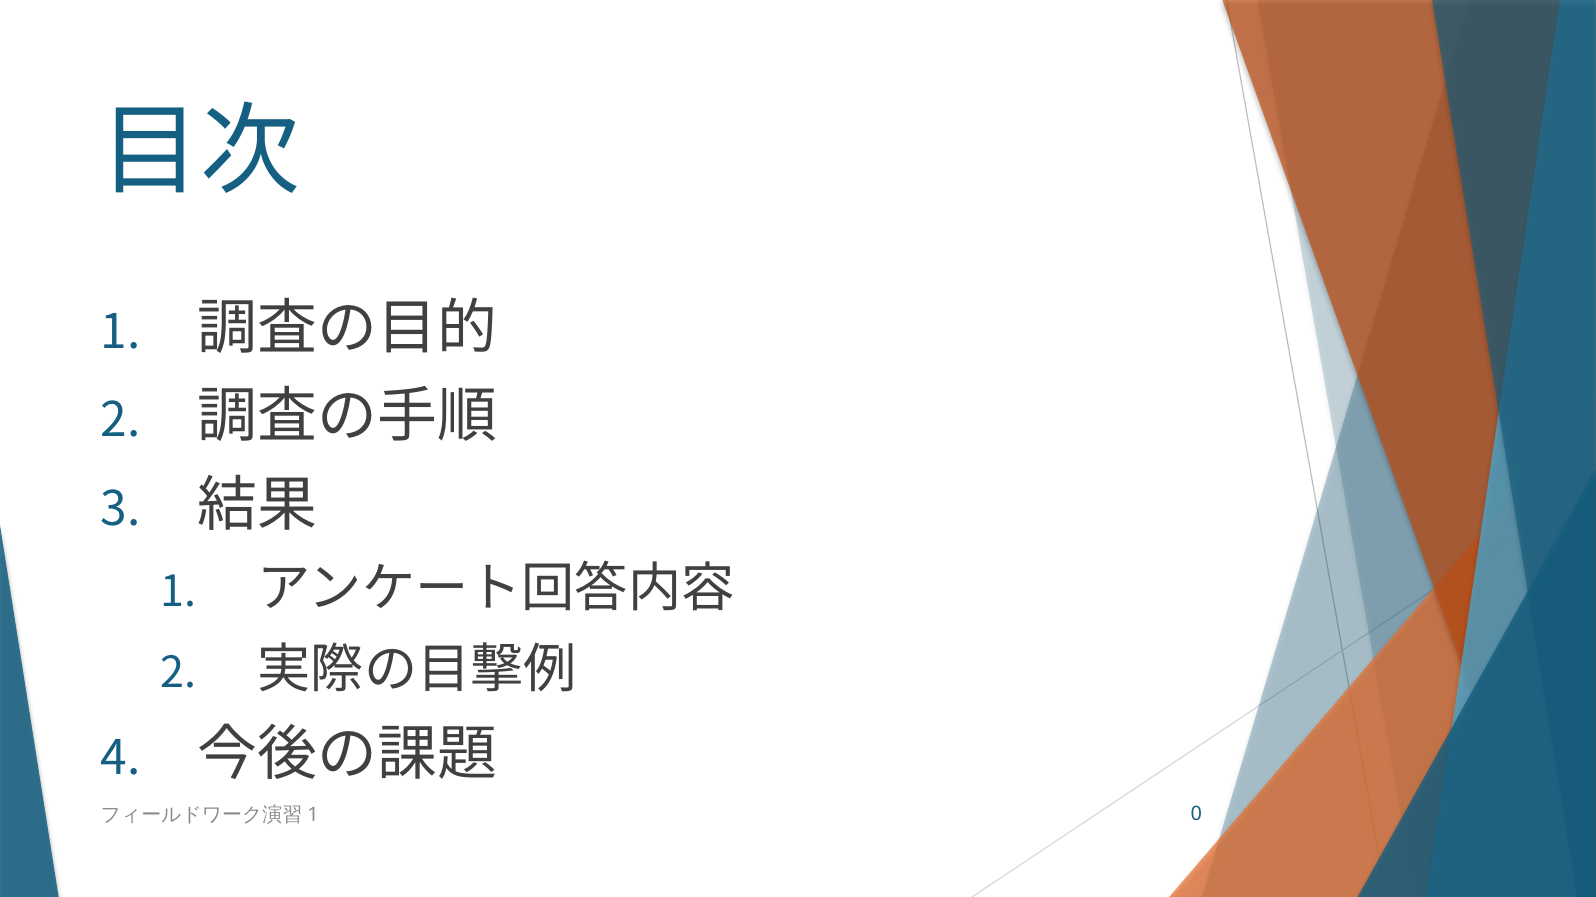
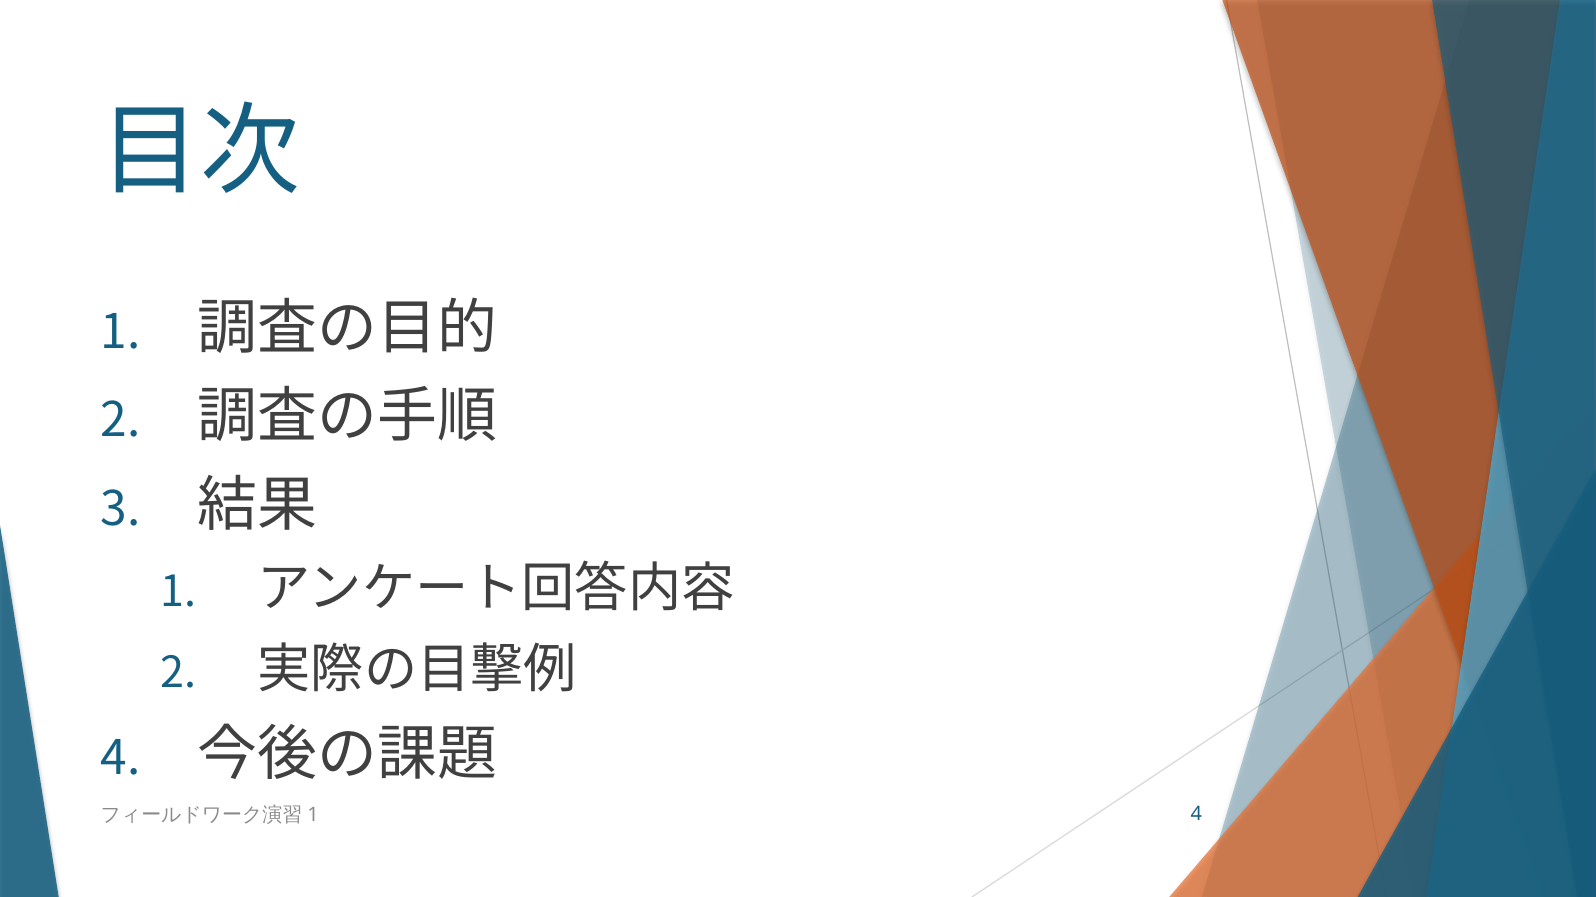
0: 0 -> 4 (1196, 814)
